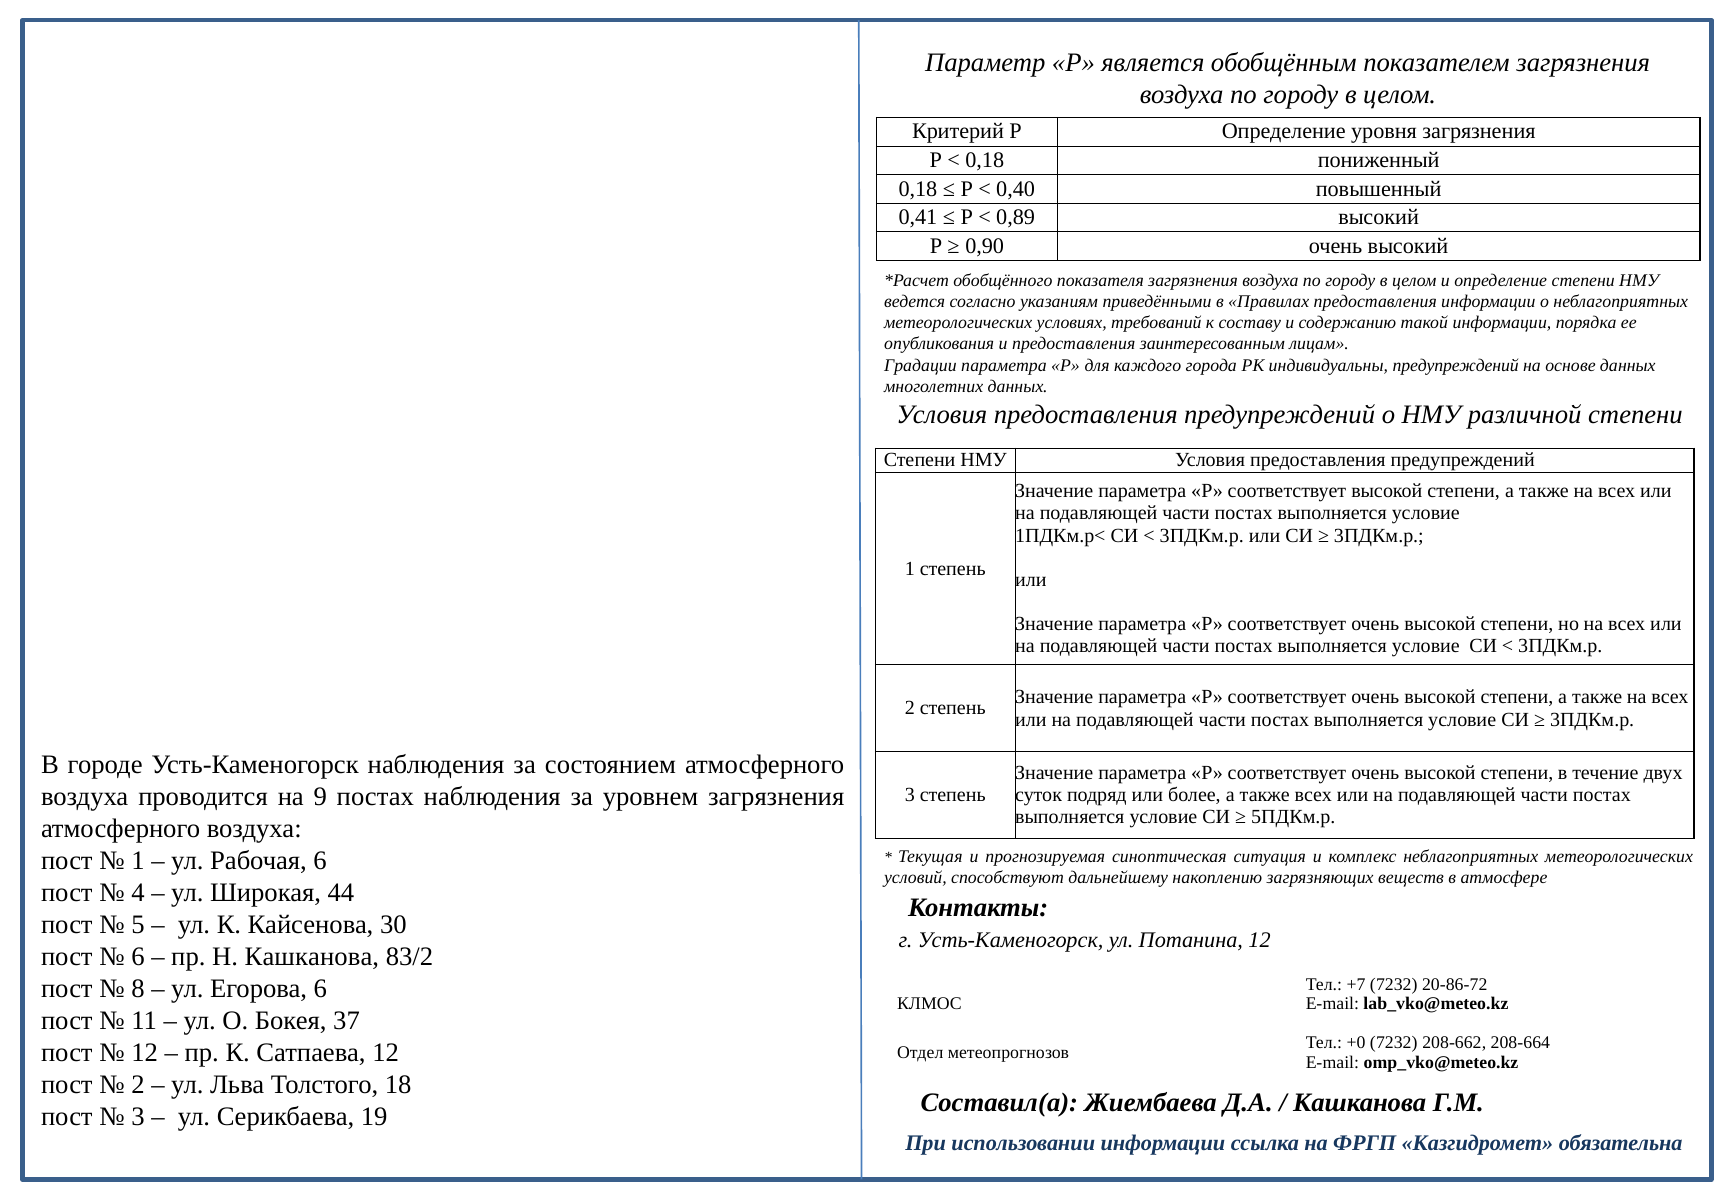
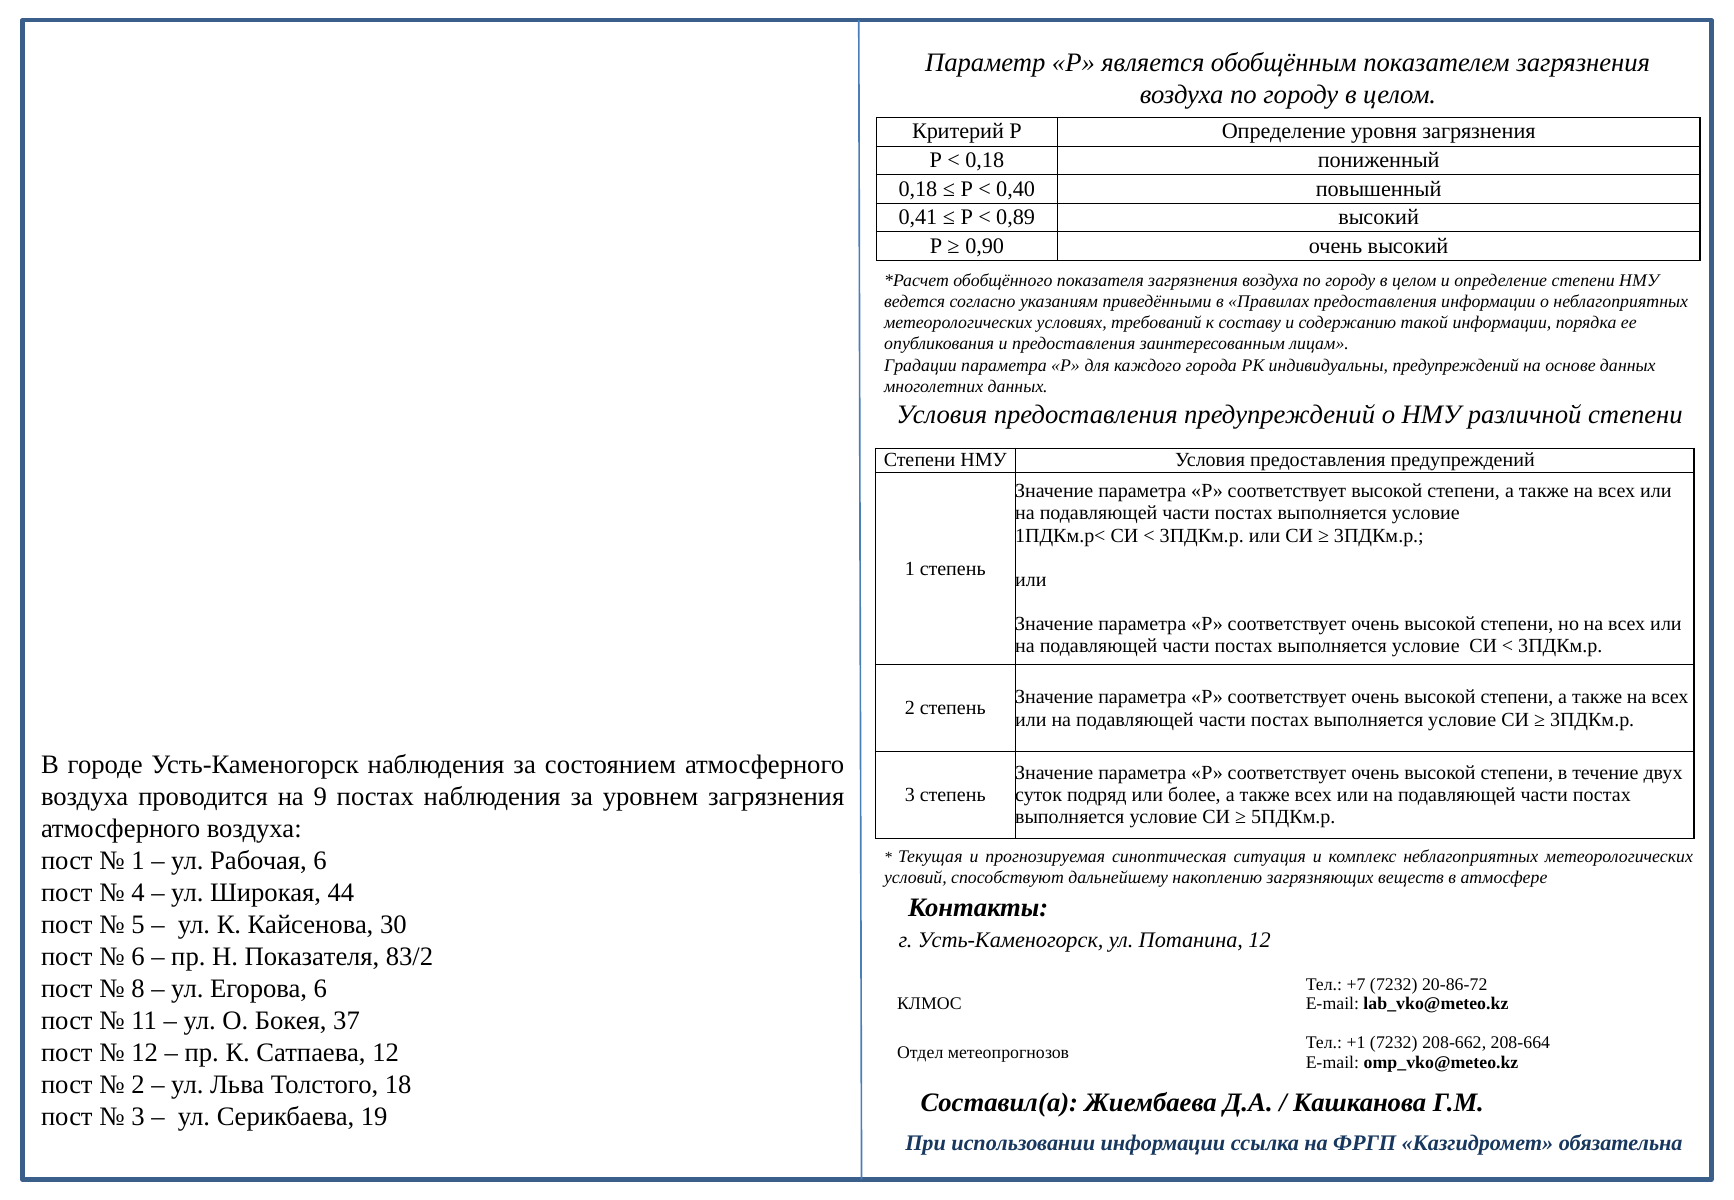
Н Кашканова: Кашканова -> Показателя (312, 957)
+0: +0 -> +1 (1356, 1043)
